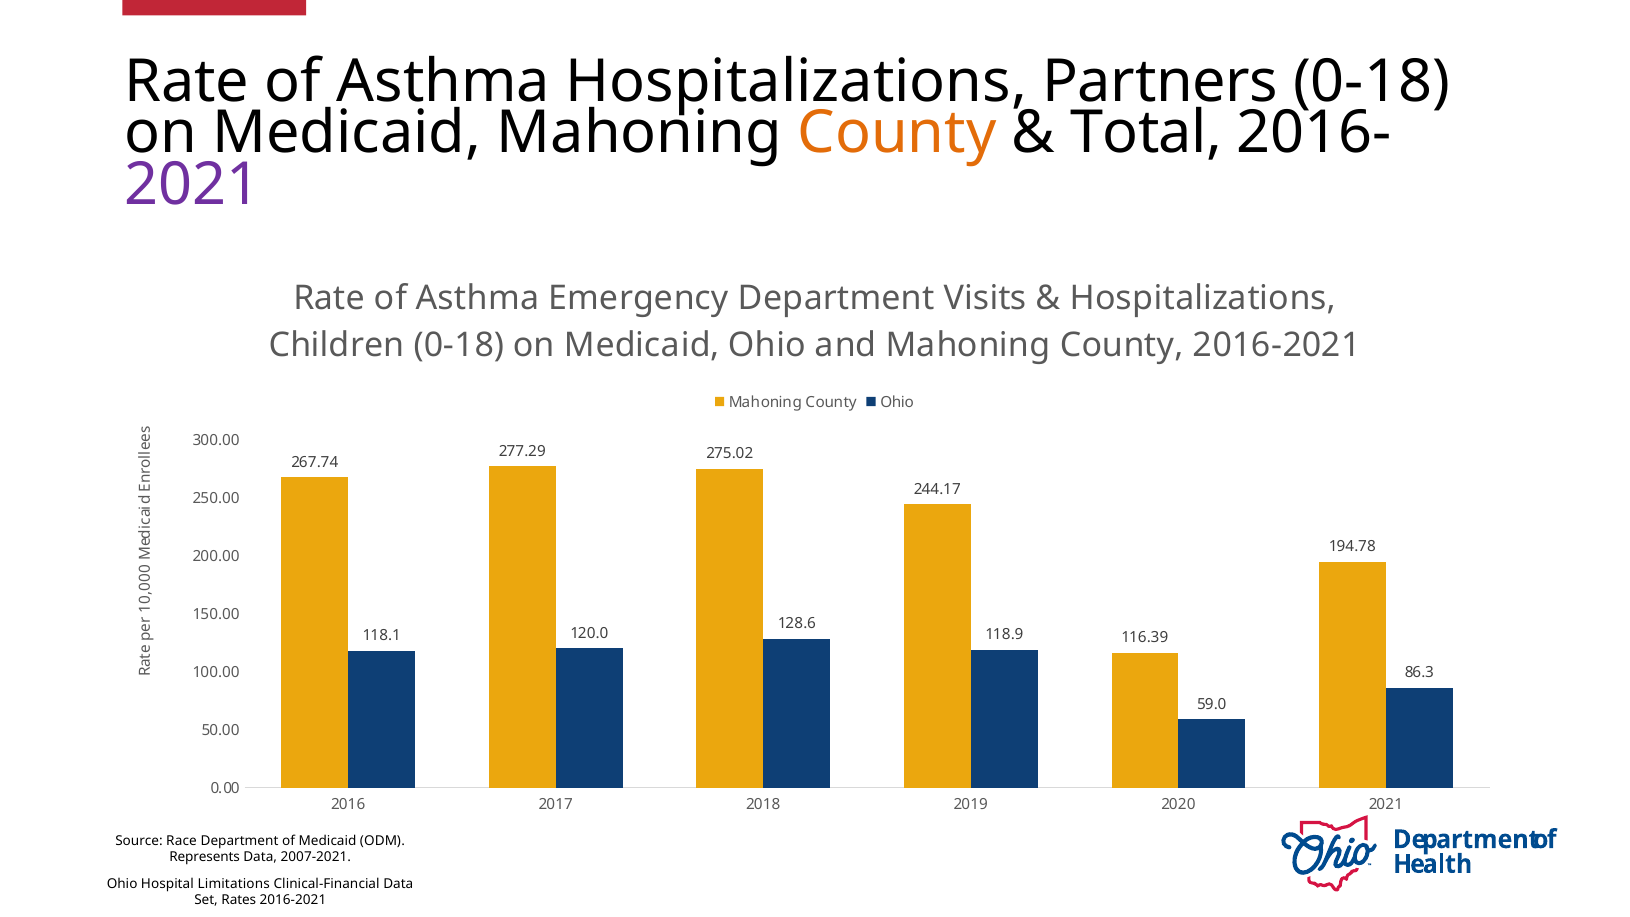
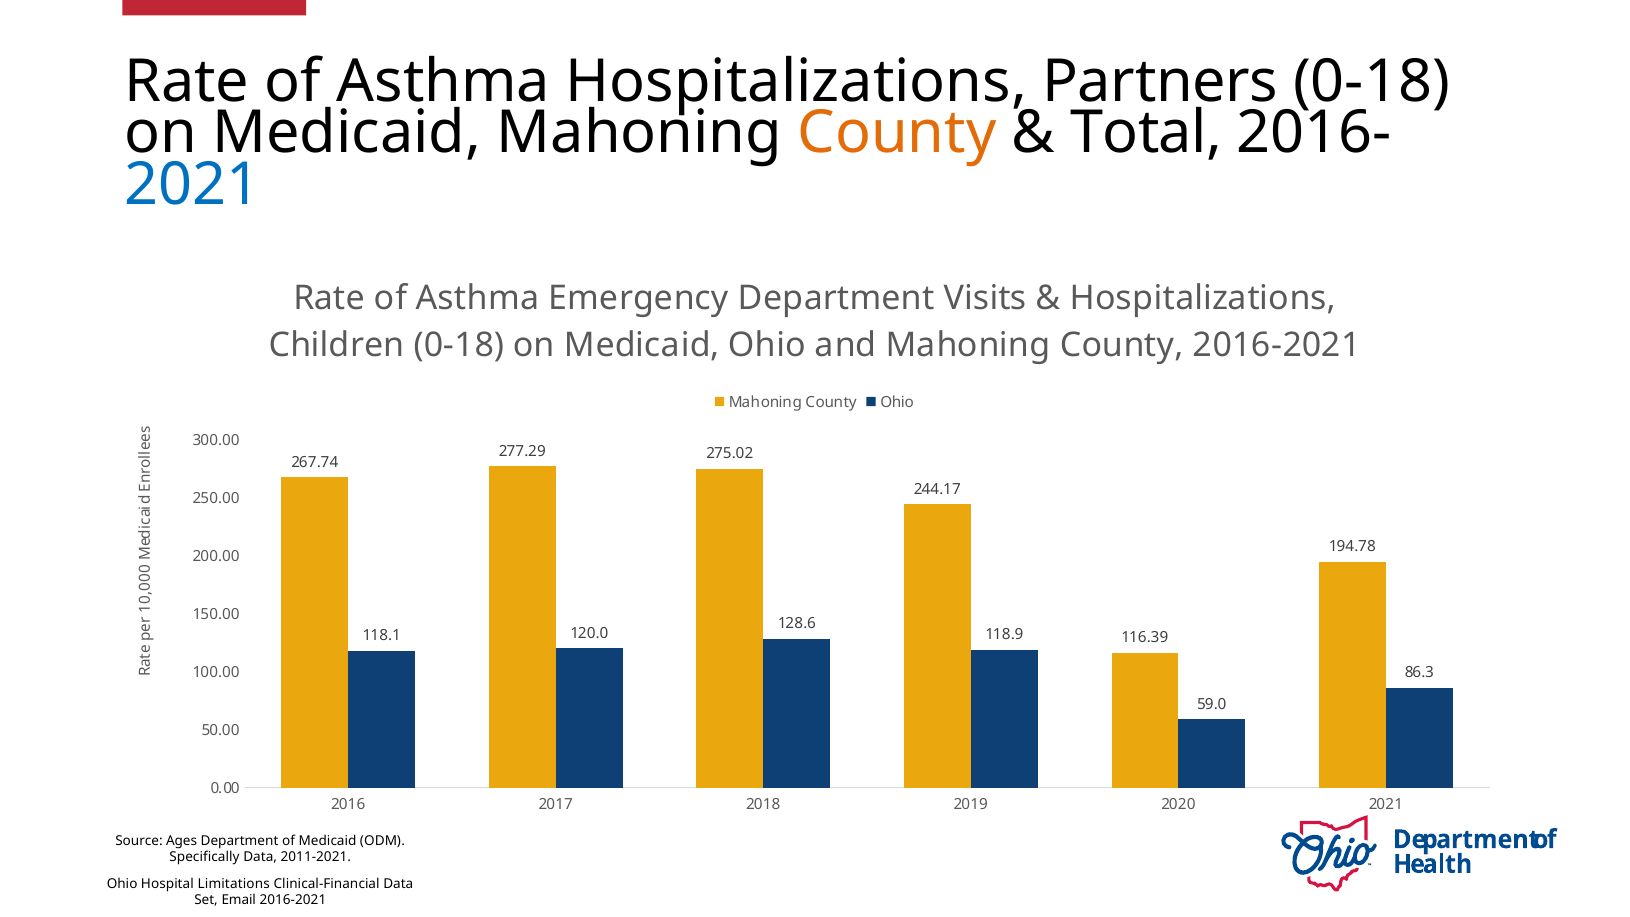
2021 colour: purple -> blue (192, 185)
Race: Race -> Ages (182, 841)
Represents: Represents -> Specifically (205, 857)
2007-2021: 2007-2021 -> 2011-2021 (316, 857)
Rates: Rates -> Email (239, 900)
